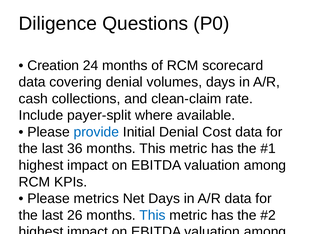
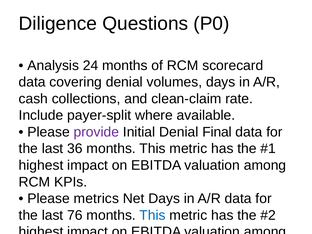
Creation: Creation -> Analysis (53, 65)
provide colour: blue -> purple (96, 132)
Denial Cost: Cost -> Final (217, 132)
26: 26 -> 76 (75, 215)
